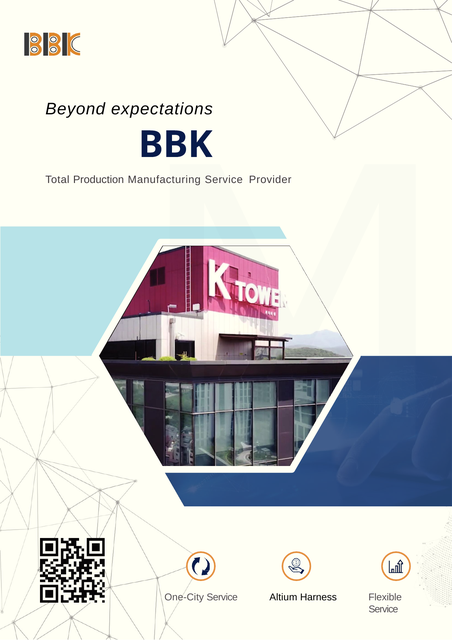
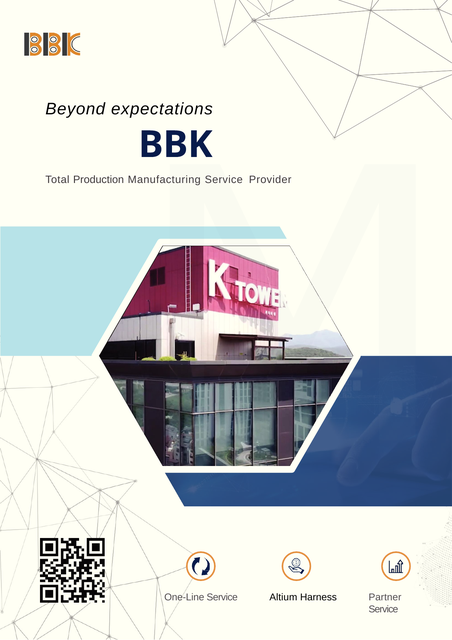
One-City: One-City -> One-Line (184, 597)
Flexible: Flexible -> Partner (385, 597)
